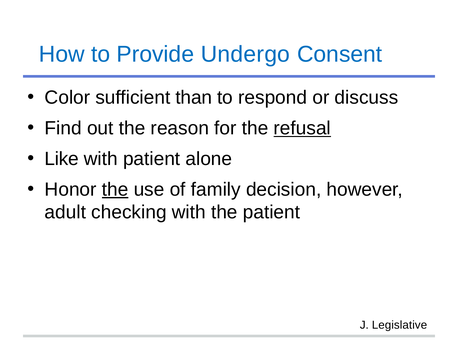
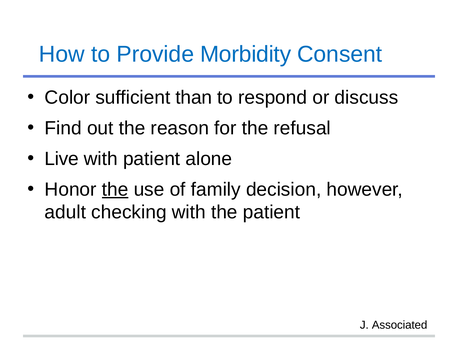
Undergo: Undergo -> Morbidity (246, 54)
refusal underline: present -> none (302, 128)
Like: Like -> Live (62, 159)
Legislative: Legislative -> Associated (400, 324)
